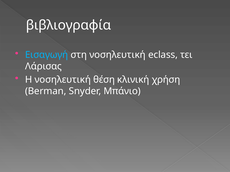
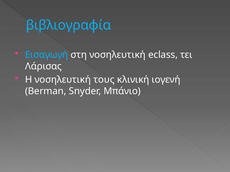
βιβλιογραφία colour: white -> light blue (69, 25)
θέση: θέση -> τους (104, 80)
χρήση: χρήση -> ιογενή (166, 80)
